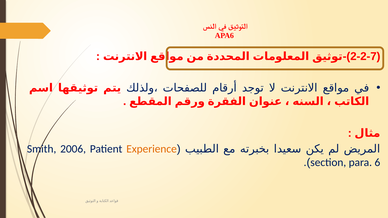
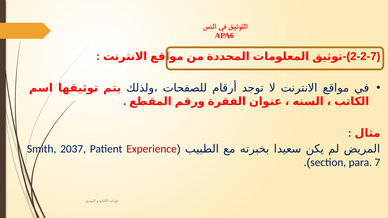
2006: 2006 -> 2037 (73, 149)
Experience colour: orange -> red (152, 149)
6: 6 -> 7 (377, 163)
